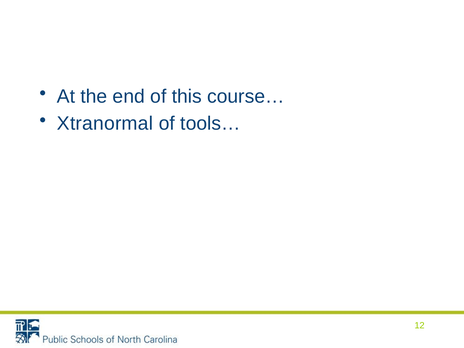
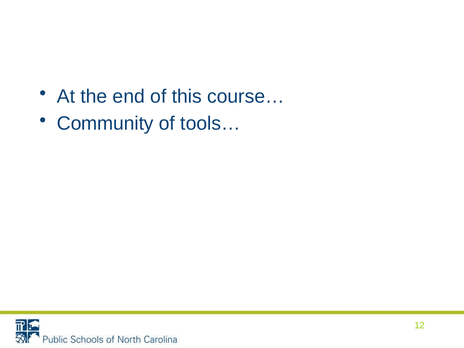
Xtranormal: Xtranormal -> Community (105, 124)
